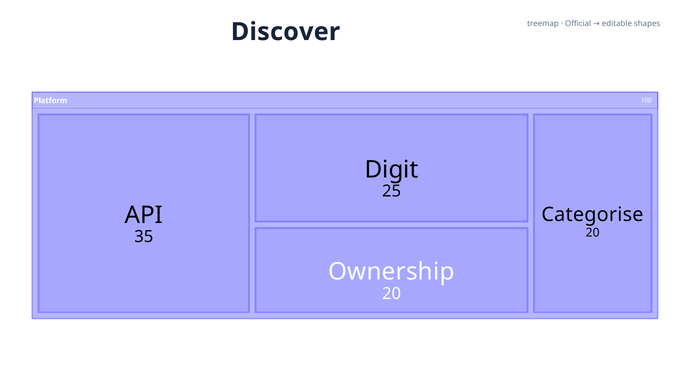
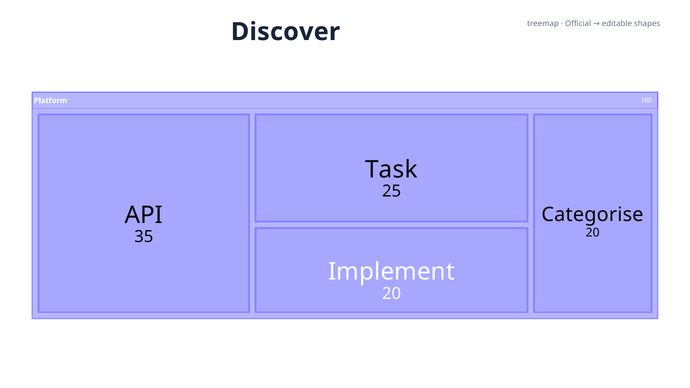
Digit: Digit -> Task (391, 170)
Ownership: Ownership -> Implement (391, 272)
